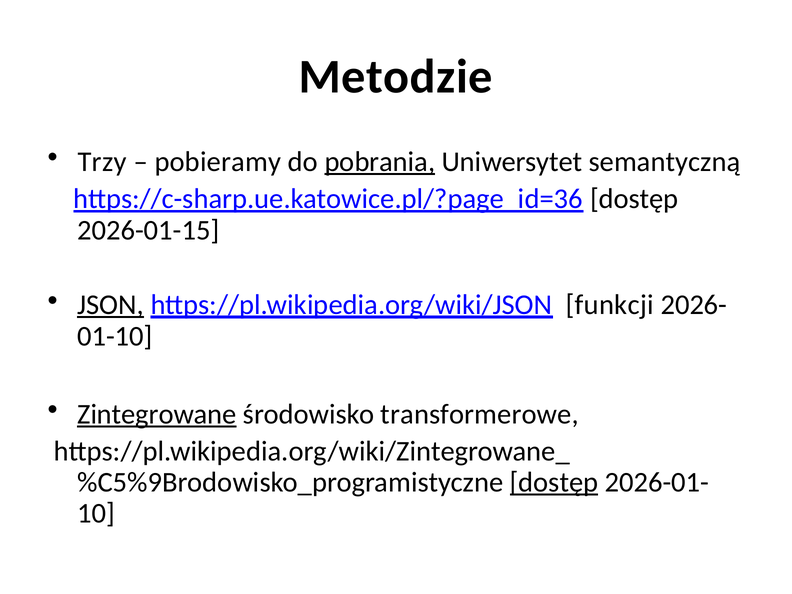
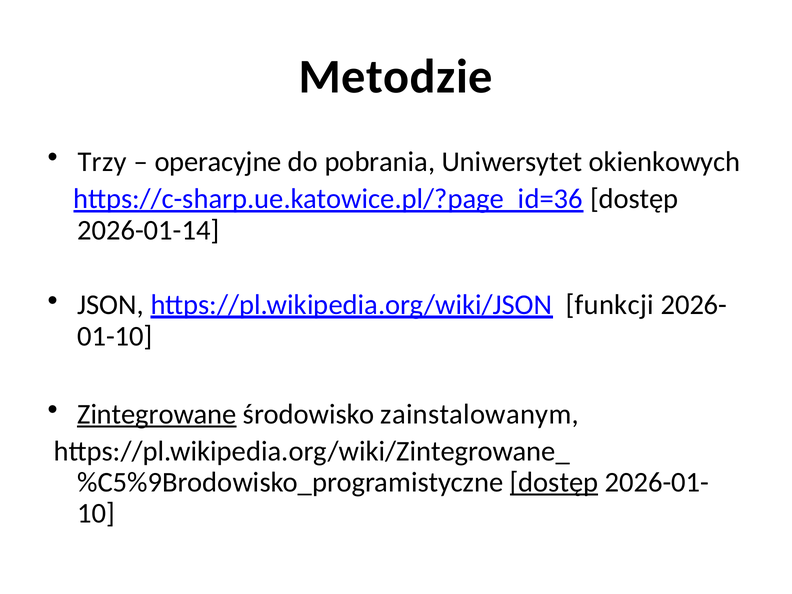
pobieramy: pobieramy -> operacyjne (218, 162)
pobrania underline: present -> none (380, 162)
semantyczną: semantyczną -> okienkowych (665, 162)
2026-01-15: 2026-01-15 -> 2026-01-14 (148, 230)
JSON underline: present -> none (111, 305)
transformerowe: transformerowe -> zainstalowanym (480, 414)
